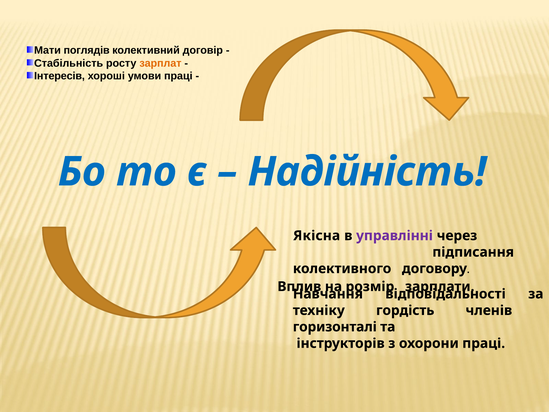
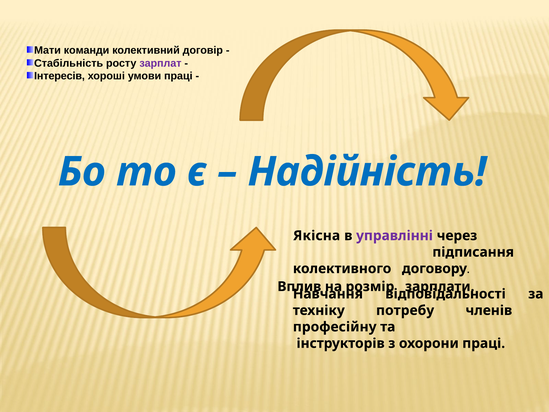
поглядів: поглядів -> команди (87, 50)
зарплат colour: orange -> purple (160, 63)
гордість: гордість -> потребу (405, 310)
горизонталі: горизонталі -> професійну (335, 327)
